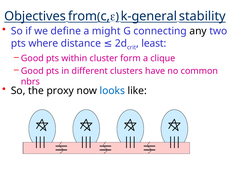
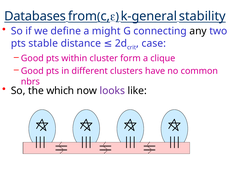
Objectives: Objectives -> Databases (35, 16)
where: where -> stable (43, 43)
least: least -> case (154, 43)
proxy: proxy -> which (60, 90)
looks colour: blue -> purple (112, 90)
